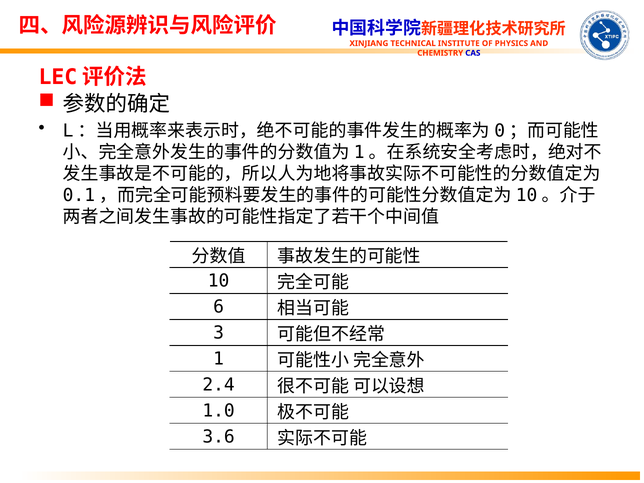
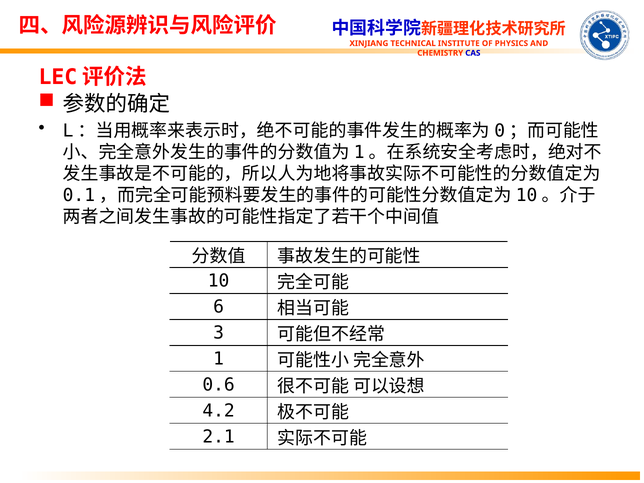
2.4: 2.4 -> 0.6 (219, 385)
1.0: 1.0 -> 4.2 (219, 411)
3.6: 3.6 -> 2.1 (219, 437)
